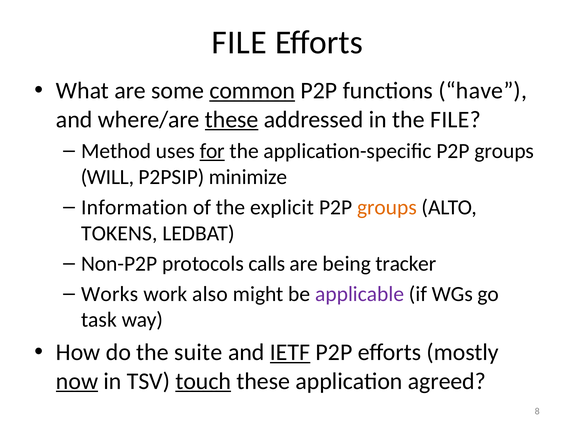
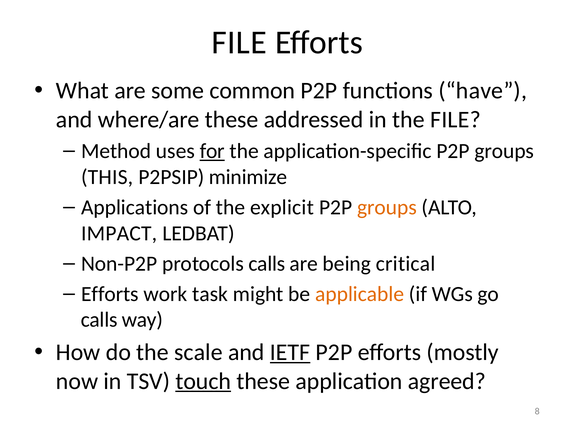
common underline: present -> none (252, 91)
these underline: present -> none (232, 119)
WILL: WILL -> THIS (107, 177)
Information: Information -> Applications (135, 207)
TOKENS: TOKENS -> IMPACT (119, 233)
tracker: tracker -> critical (406, 263)
Works: Works -> Efforts (110, 294)
also: also -> task (210, 294)
applicable colour: purple -> orange (360, 294)
task: task -> calls (99, 319)
suite: suite -> scale (198, 352)
now underline: present -> none (77, 381)
